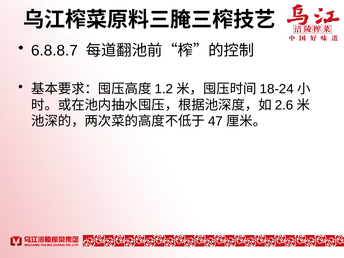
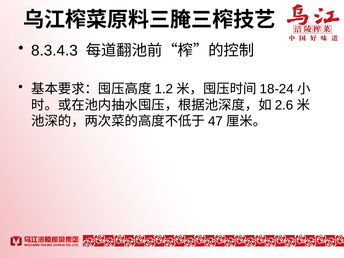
6.8.8.7: 6.8.8.7 -> 8.3.4.3 (55, 51)
